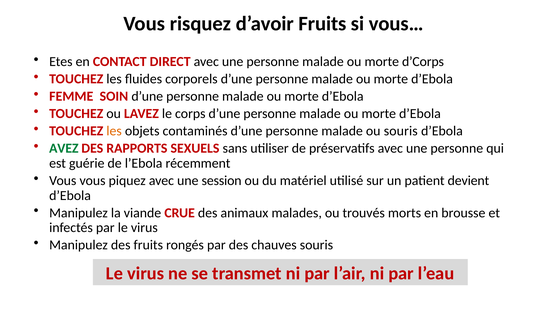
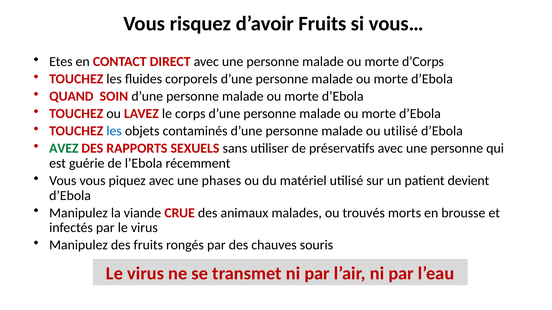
FEMME: FEMME -> QUAND (71, 97)
les colour: orange -> blue (114, 131)
ou souris: souris -> utilisé (401, 131)
session: session -> phases (221, 181)
